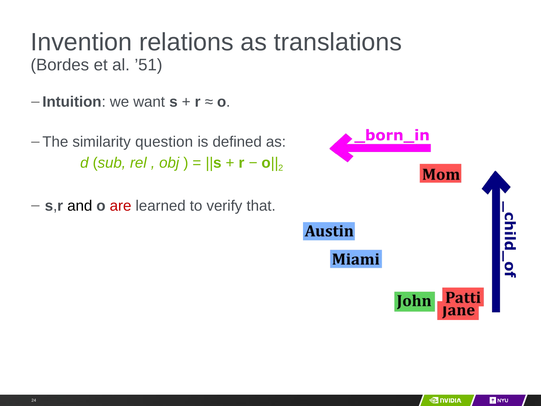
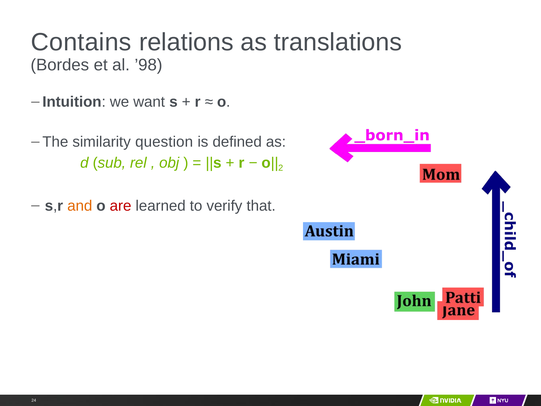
Invention: Invention -> Contains (81, 42)
’51: ’51 -> ’98 (148, 65)
and colour: black -> orange (80, 206)
